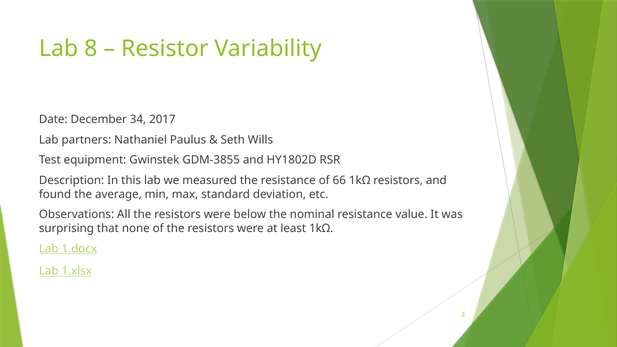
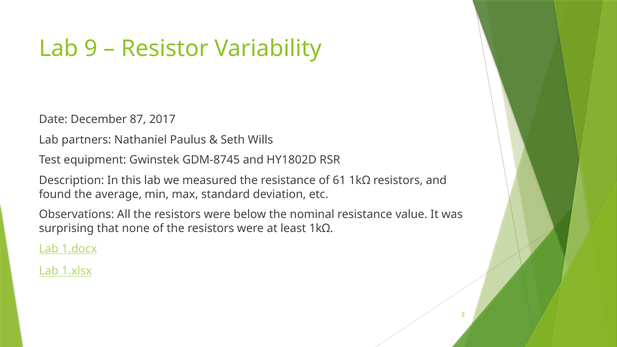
8: 8 -> 9 (91, 49)
34: 34 -> 87 (138, 119)
GDM-3855: GDM-3855 -> GDM-8745 (211, 160)
66: 66 -> 61 (339, 180)
